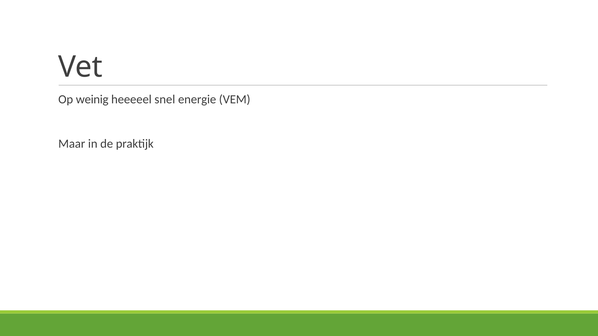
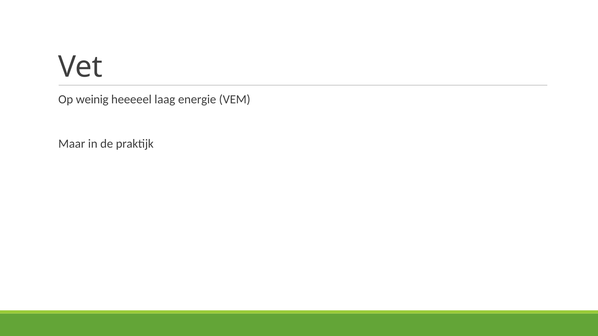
snel: snel -> laag (165, 99)
